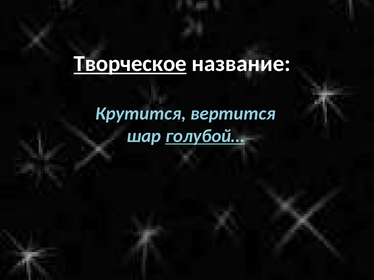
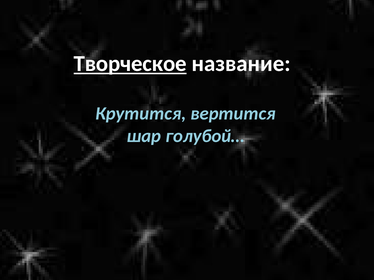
голубой… underline: present -> none (205, 136)
